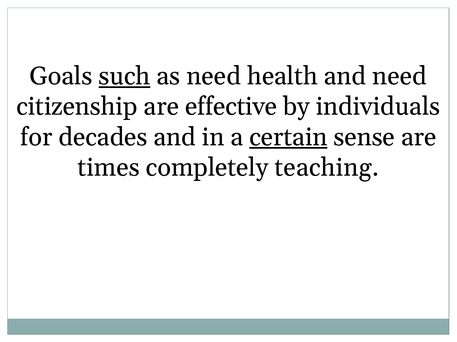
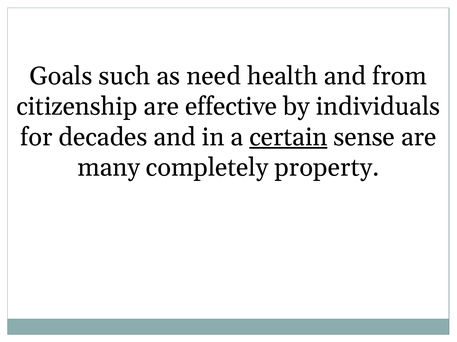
such underline: present -> none (125, 76)
and need: need -> from (400, 76)
times: times -> many (109, 168)
teaching: teaching -> property (327, 168)
